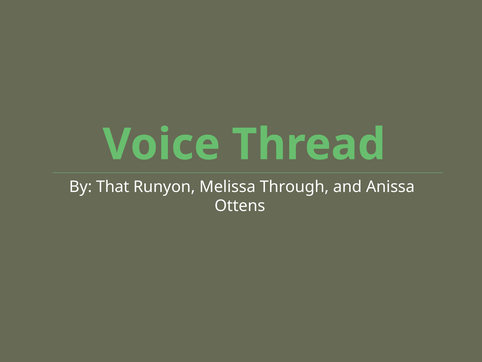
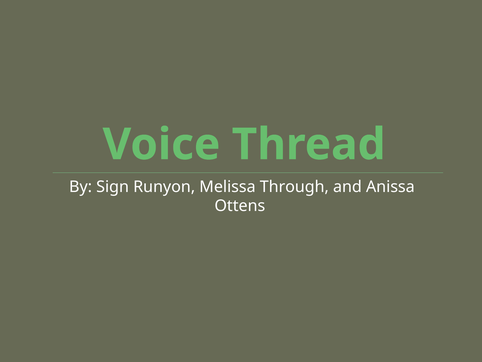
That: That -> Sign (113, 186)
